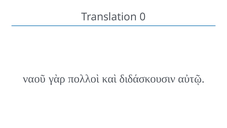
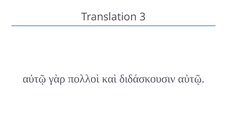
0: 0 -> 3 (143, 17)
ναοῦ: ναοῦ -> αὐτῷ (34, 79)
